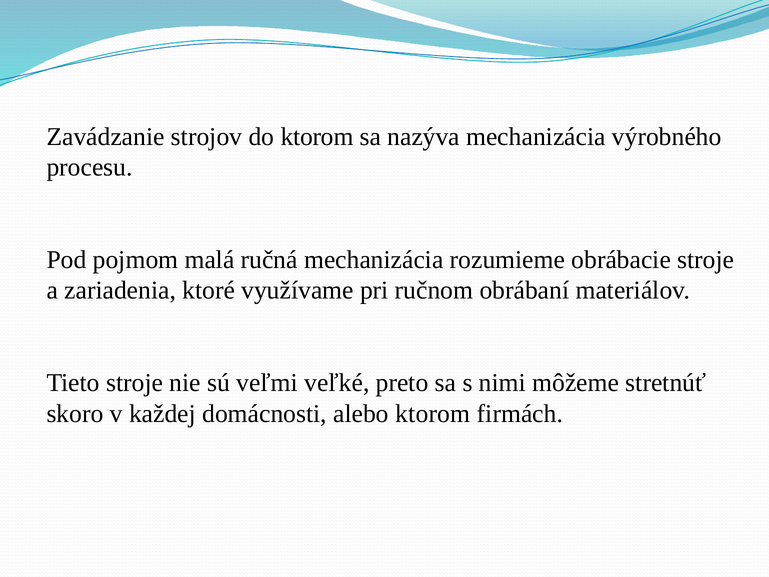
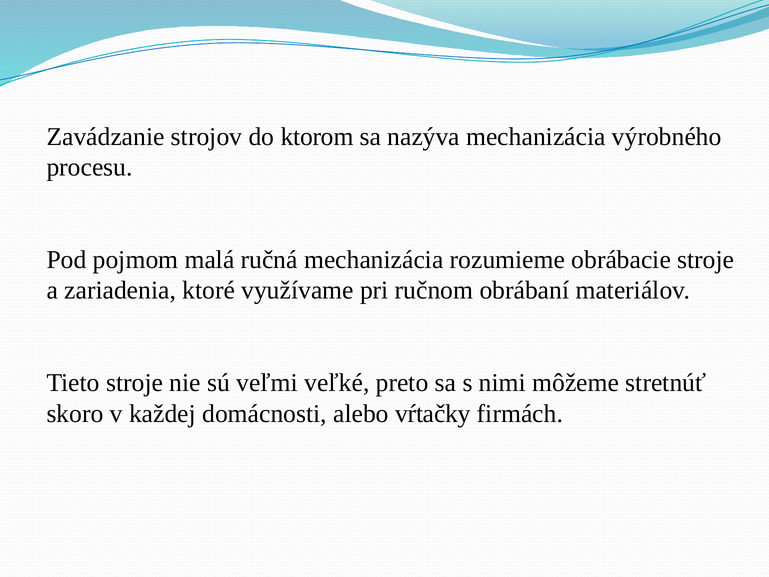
alebo ktorom: ktorom -> vŕtačky (433, 413)
